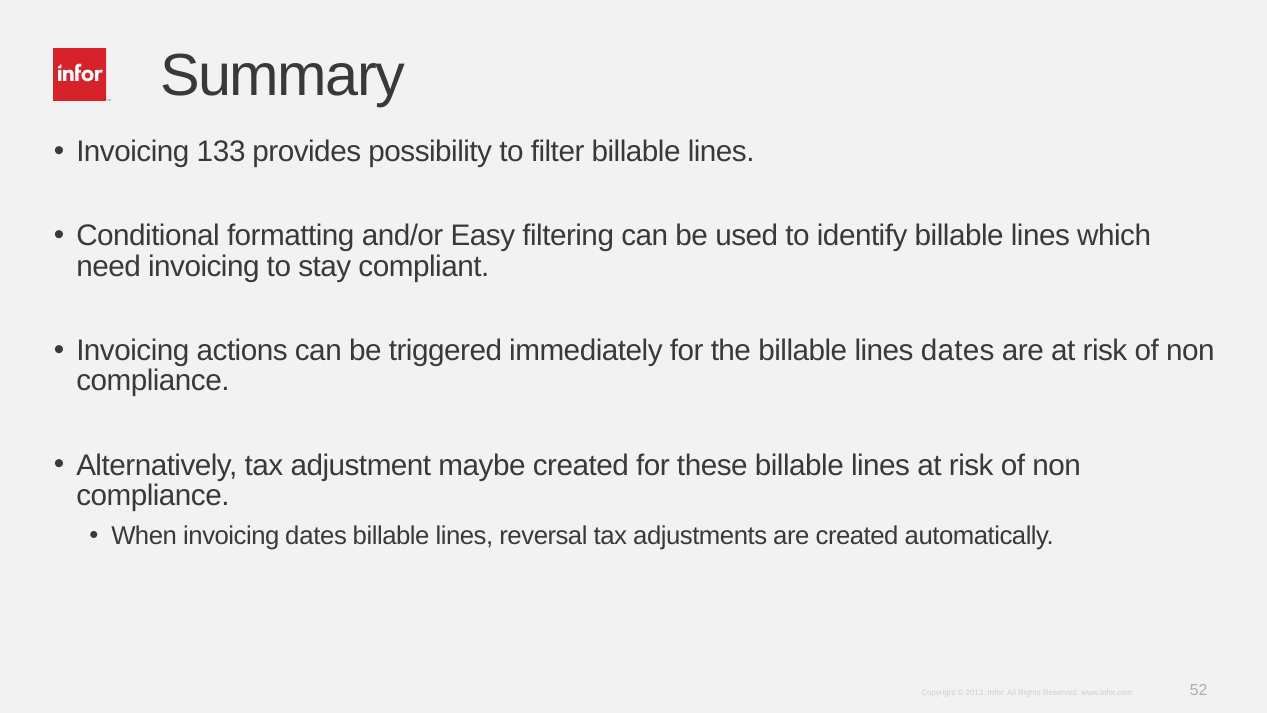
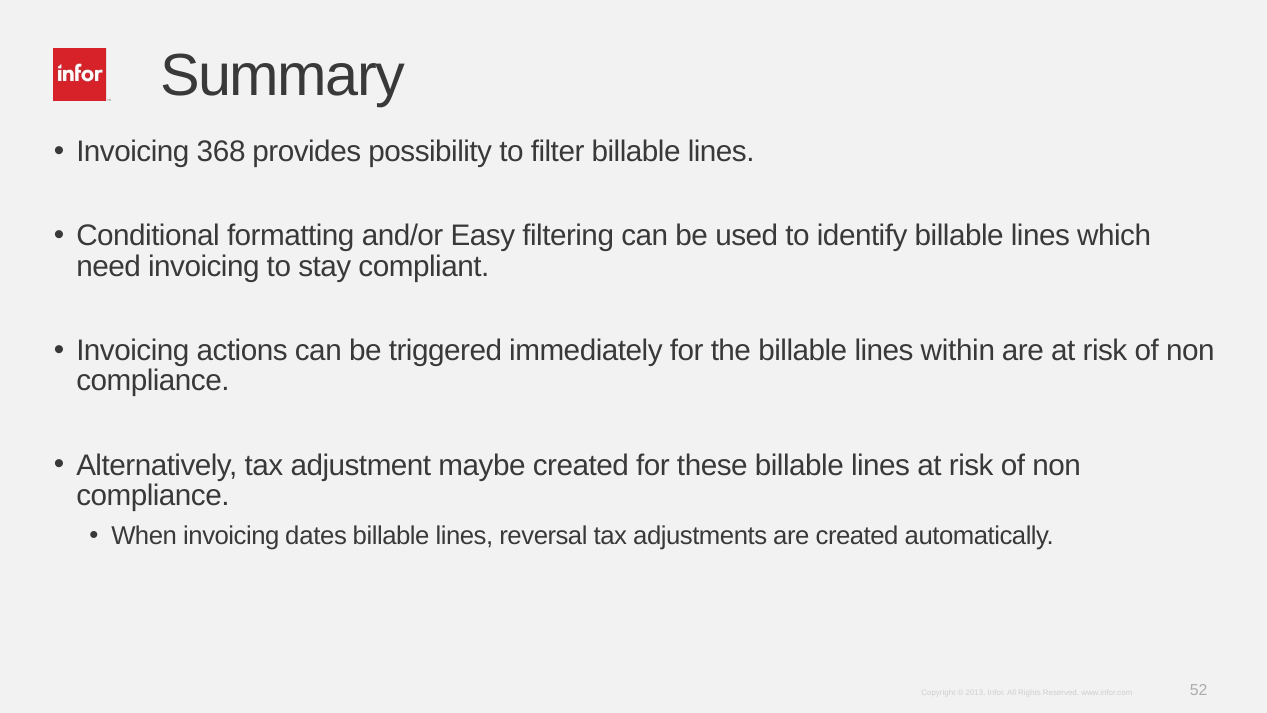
133: 133 -> 368 (221, 152)
lines dates: dates -> within (958, 351)
